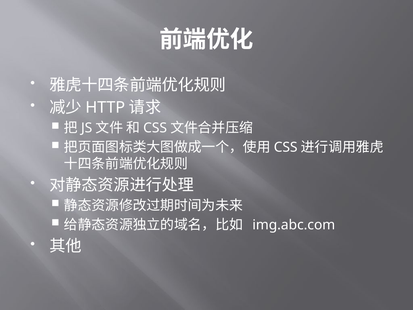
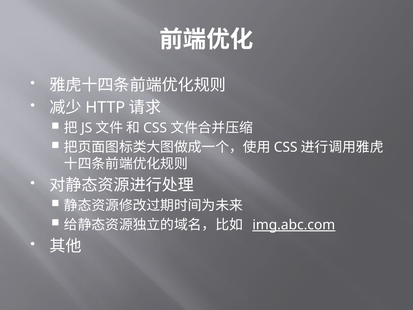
img.abc.com underline: none -> present (294, 225)
